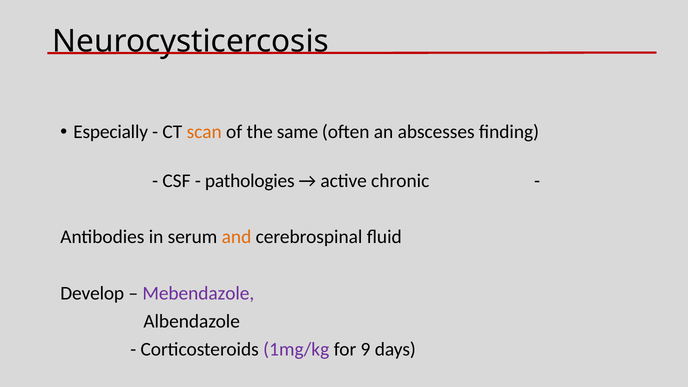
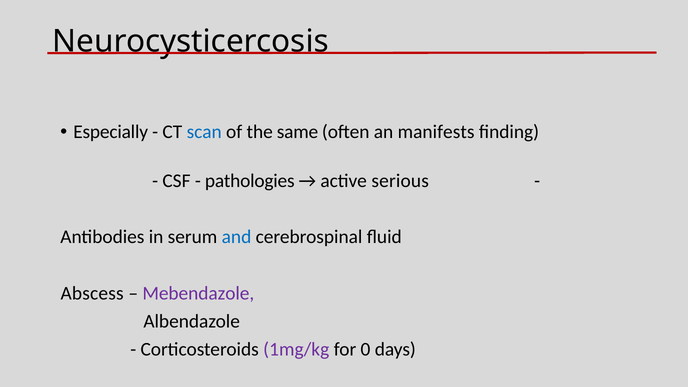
scan colour: orange -> blue (204, 132)
abscesses: abscesses -> manifests (436, 132)
chronic: chronic -> serious (400, 181)
and colour: orange -> blue (237, 237)
Develop: Develop -> Abscess (92, 293)
9: 9 -> 0 (365, 349)
